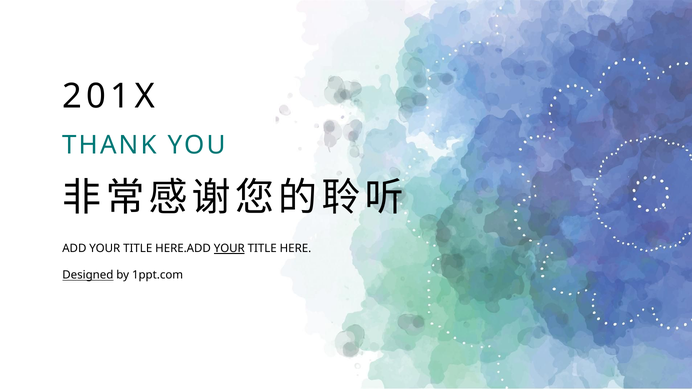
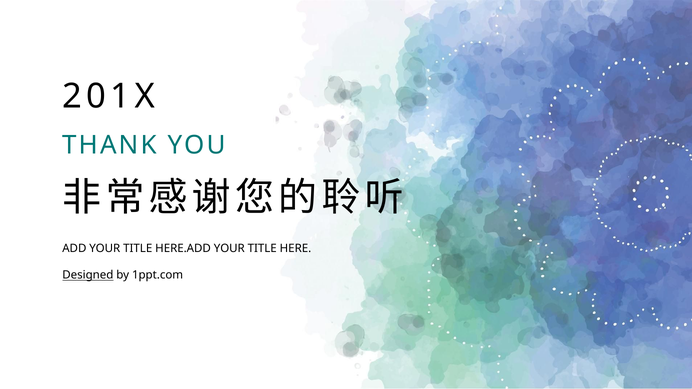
YOUR underline: present -> none (229, 249)
